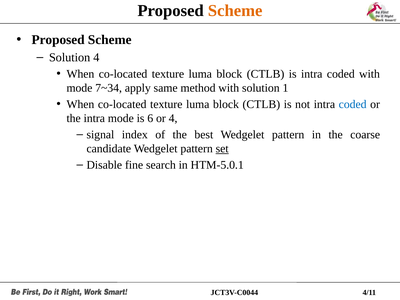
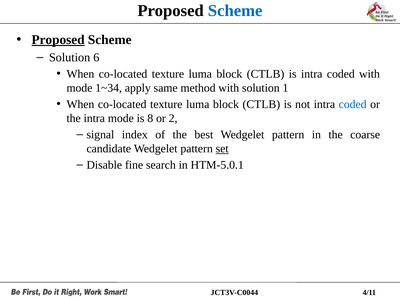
Scheme colour: orange -> blue (235, 11)
Proposed underline: none -> present (58, 40)
Solution 4: 4 -> 6 (96, 57)
7~34: 7~34 -> 1~34 (109, 88)
6: 6 -> 8 (150, 118)
or 4: 4 -> 2 (173, 118)
